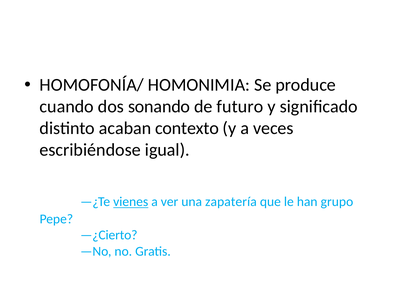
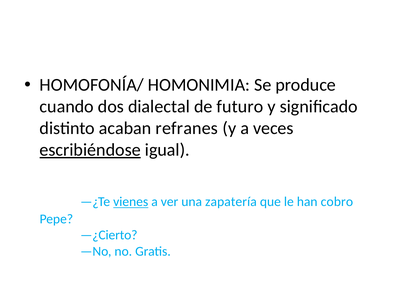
sonando: sonando -> dialectal (159, 107)
contexto: contexto -> refranes (187, 128)
escribiéndose underline: none -> present (90, 150)
grupo: grupo -> cobro (337, 202)
